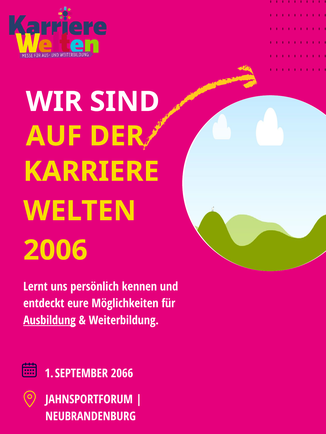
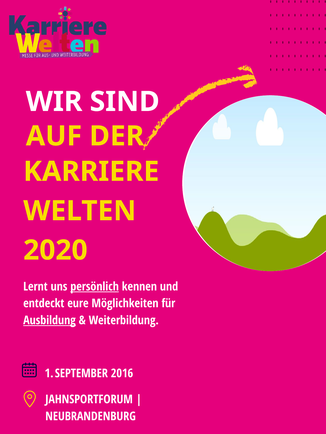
2006: 2006 -> 2020 (55, 251)
persönlich underline: none -> present (95, 287)
2066: 2066 -> 2016 (122, 374)
